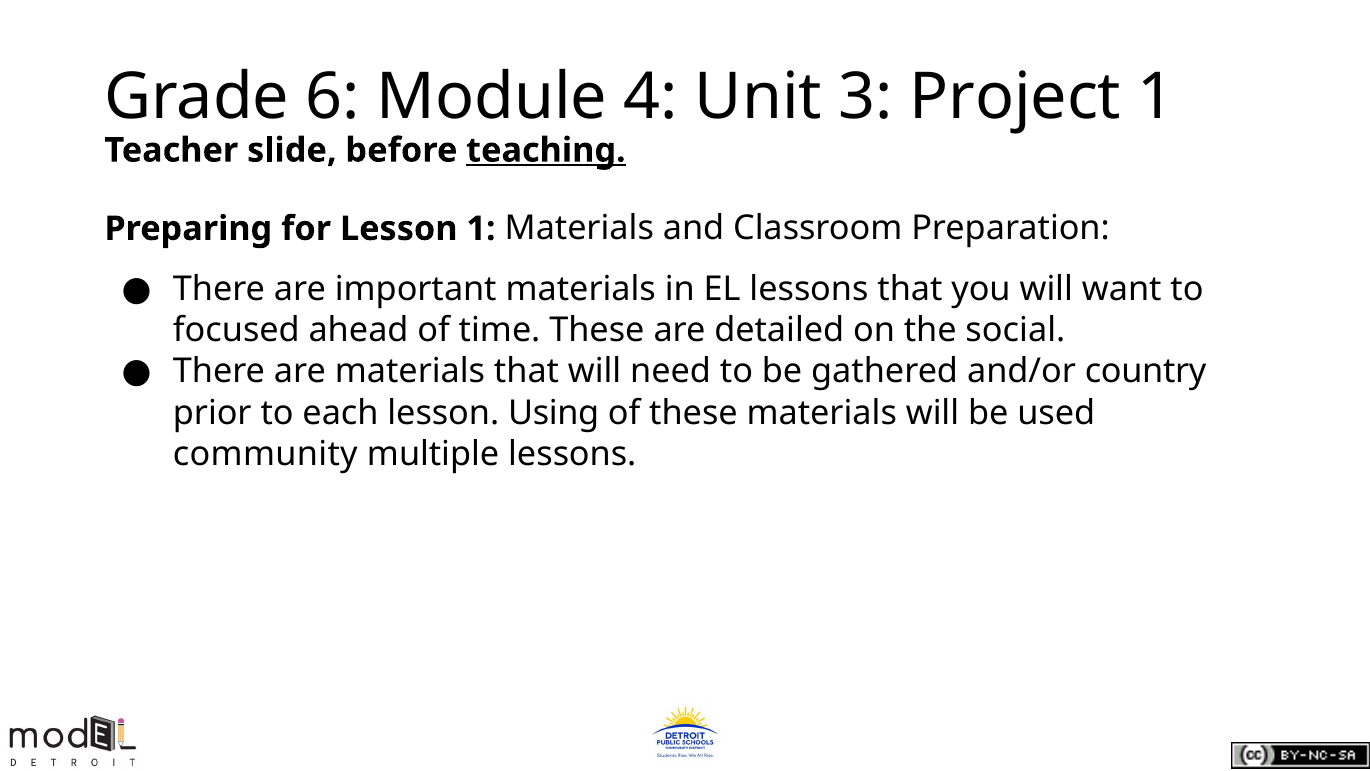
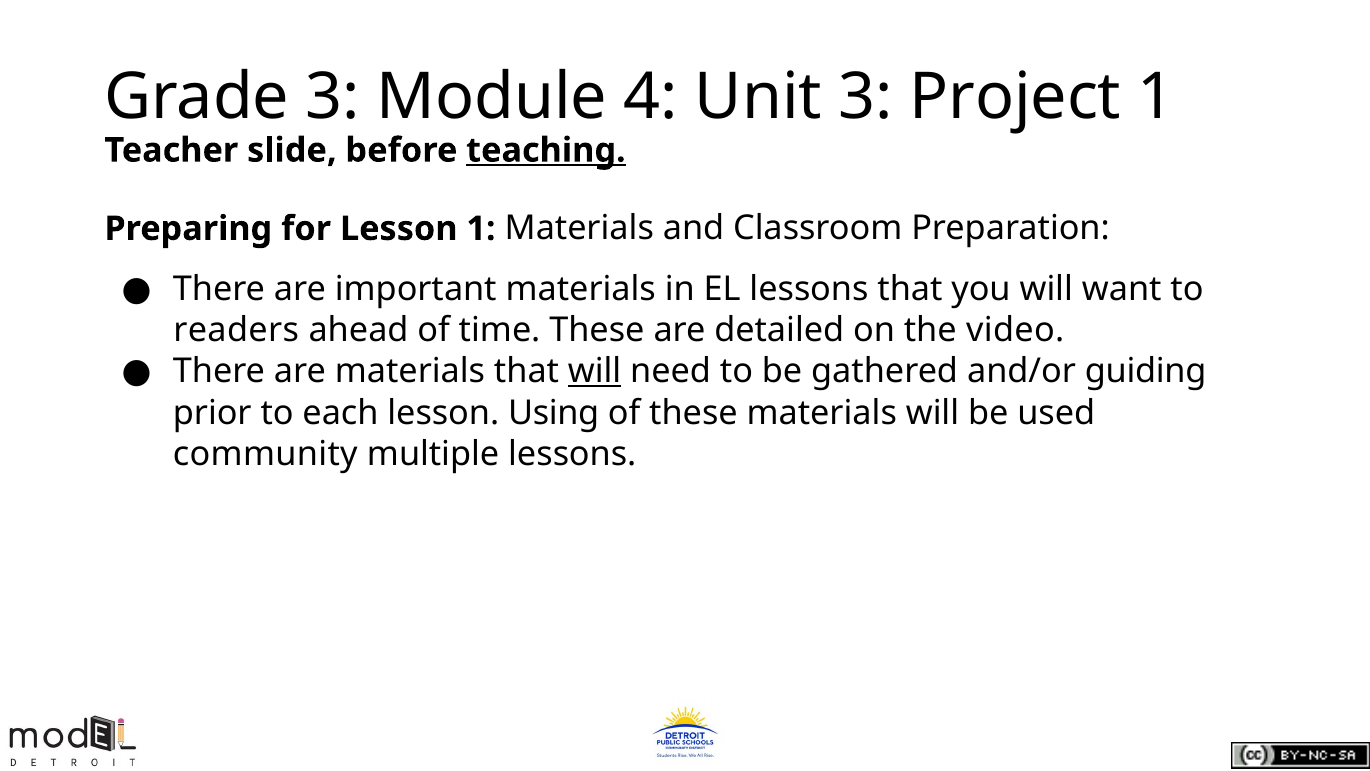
Grade 6: 6 -> 3 (333, 97)
focused: focused -> readers (236, 330)
social: social -> video (1015, 330)
will underline: none -> present (595, 371)
country: country -> guiding (1146, 371)
